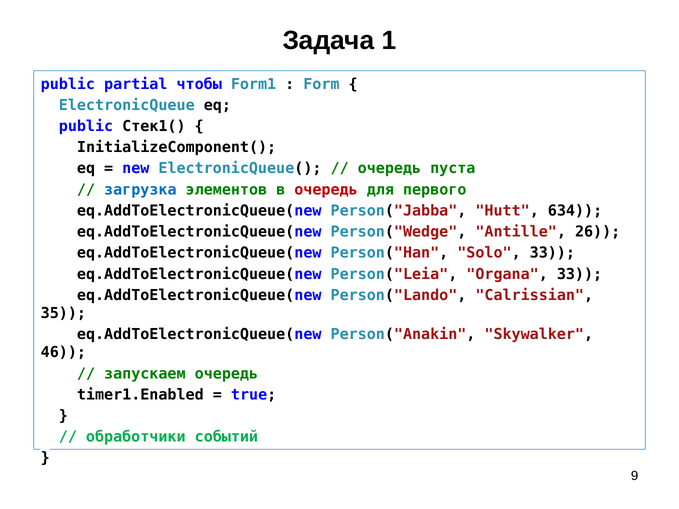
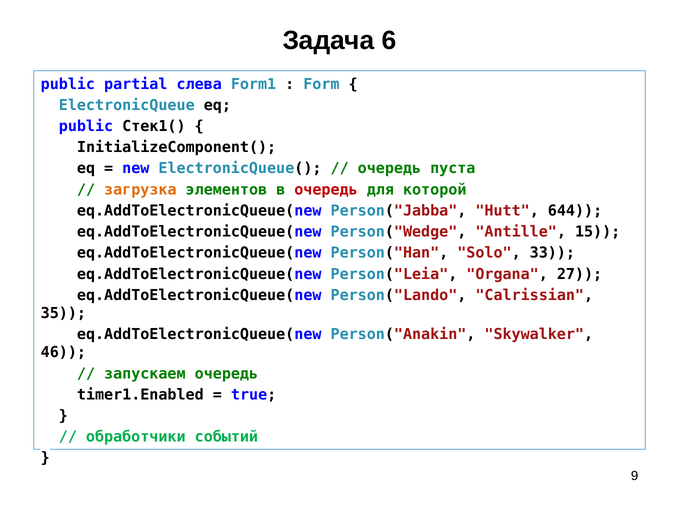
1: 1 -> 6 (389, 40)
чтобы: чтобы -> слева (199, 84)
загрузка colour: blue -> orange (140, 190)
первого: первого -> которой (435, 190)
634: 634 -> 644 (575, 211)
26: 26 -> 15 (598, 232)
Organa 33: 33 -> 27 (580, 274)
